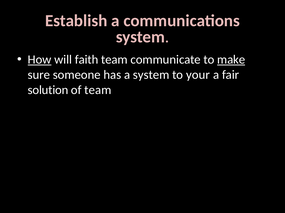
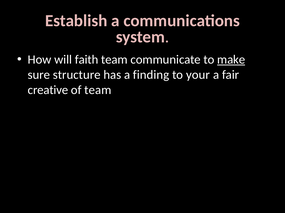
How underline: present -> none (40, 60)
someone: someone -> structure (77, 75)
a system: system -> finding (151, 75)
solution: solution -> creative (48, 90)
